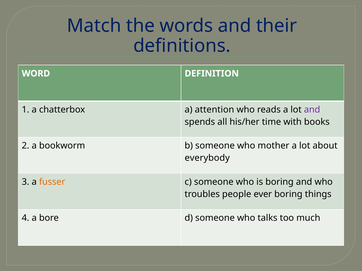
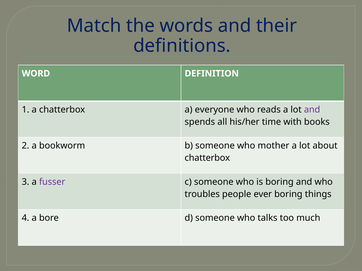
attention: attention -> everyone (215, 110)
everybody: everybody -> chatterbox (207, 158)
fusser colour: orange -> purple (52, 182)
